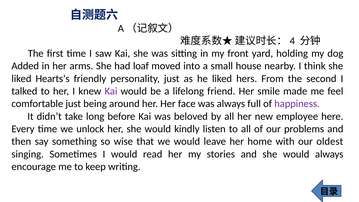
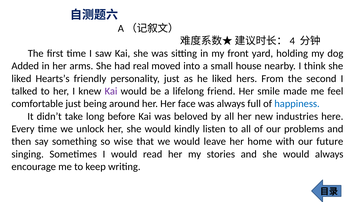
loaf: loaf -> real (141, 66)
happiness colour: purple -> blue (297, 104)
employee: employee -> industries (297, 116)
oldest: oldest -> future (330, 141)
